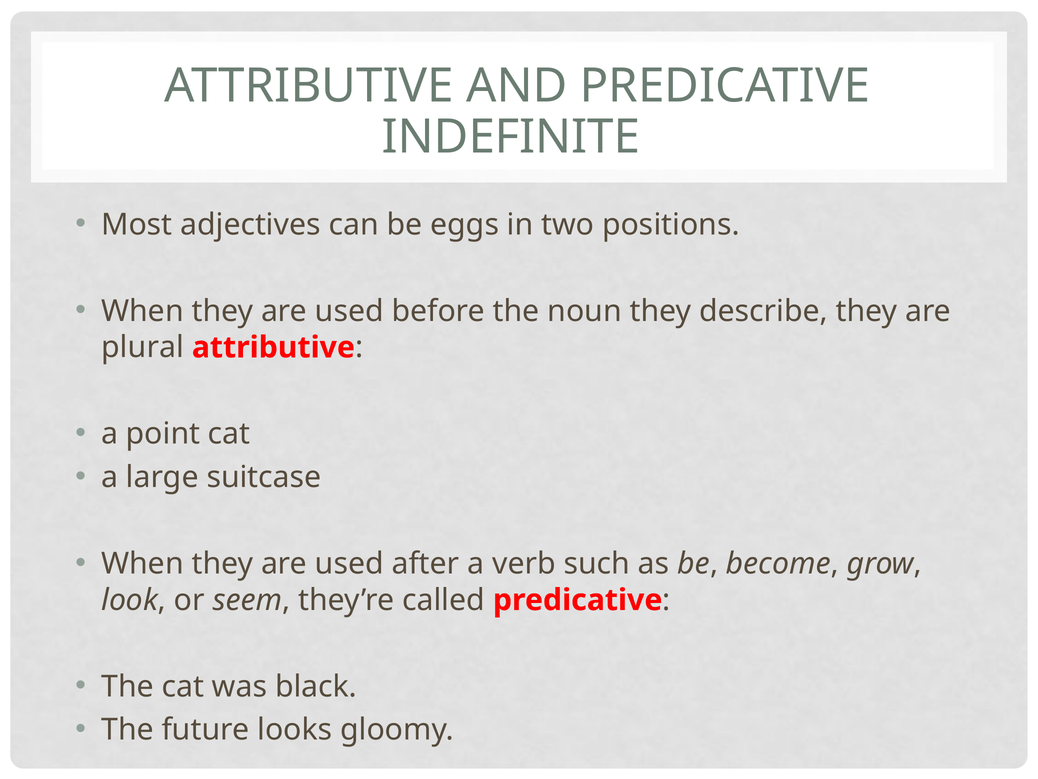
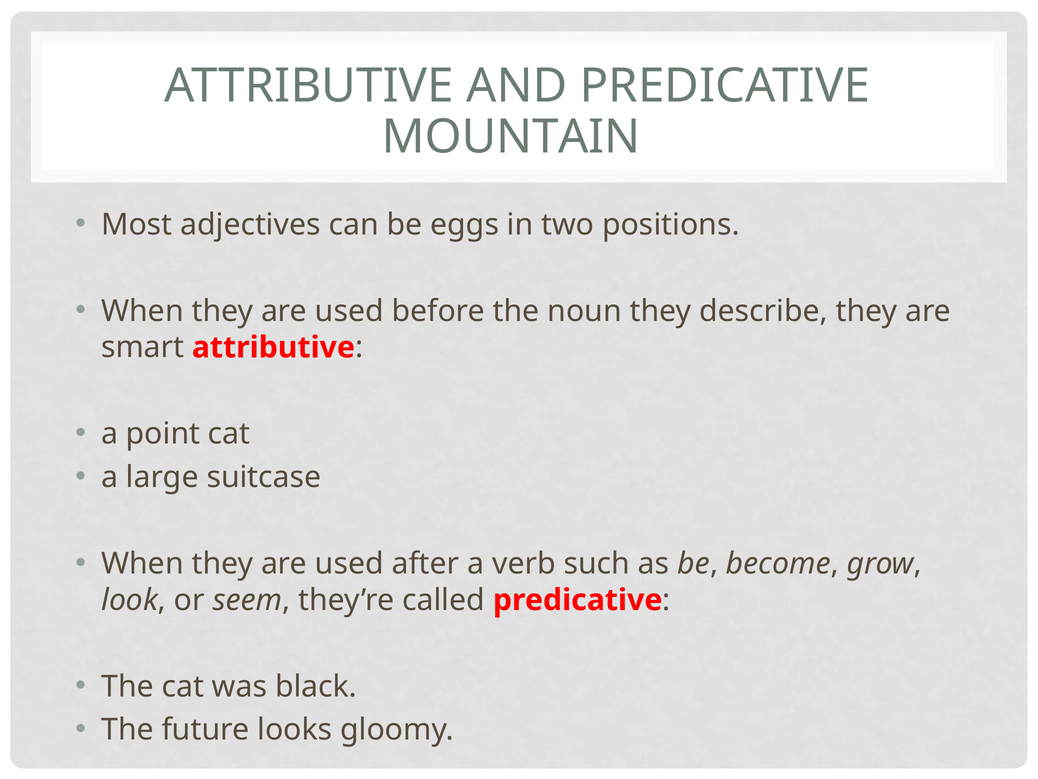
INDEFINITE: INDEFINITE -> MOUNTAIN (511, 137)
plural: plural -> smart (143, 347)
